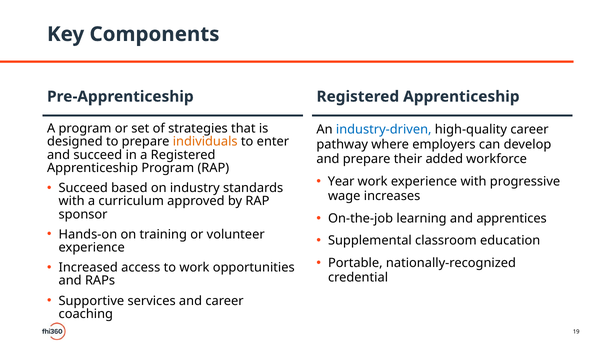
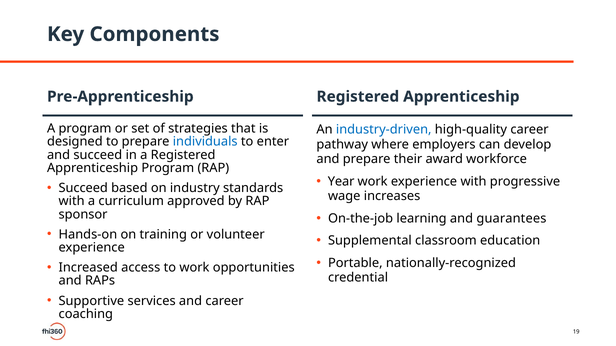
individuals colour: orange -> blue (205, 142)
added: added -> award (444, 159)
apprentices: apprentices -> guarantees (511, 219)
